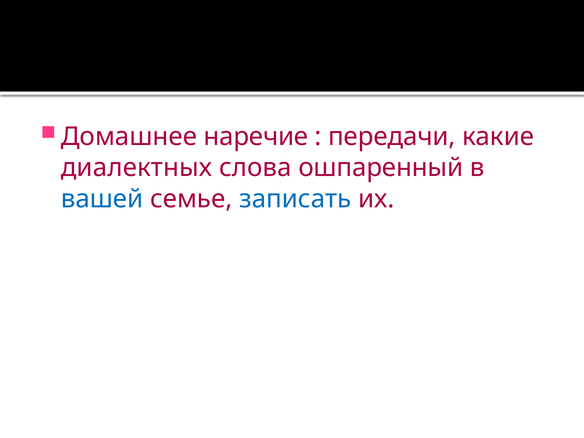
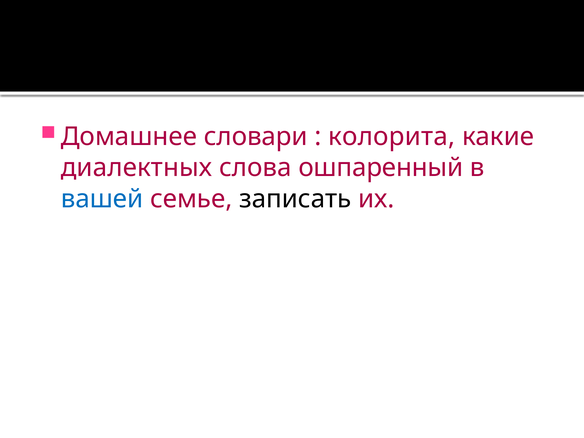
наречие: наречие -> словари (256, 137)
передачи: передачи -> колорита (392, 137)
записать colour: blue -> black (295, 199)
